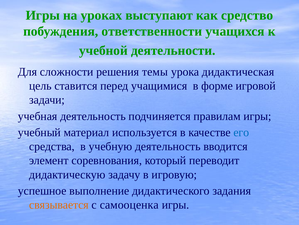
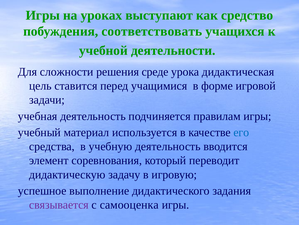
ответственности: ответственности -> соответствовать (152, 31)
темы: темы -> среде (155, 72)
связывается colour: orange -> purple (59, 204)
